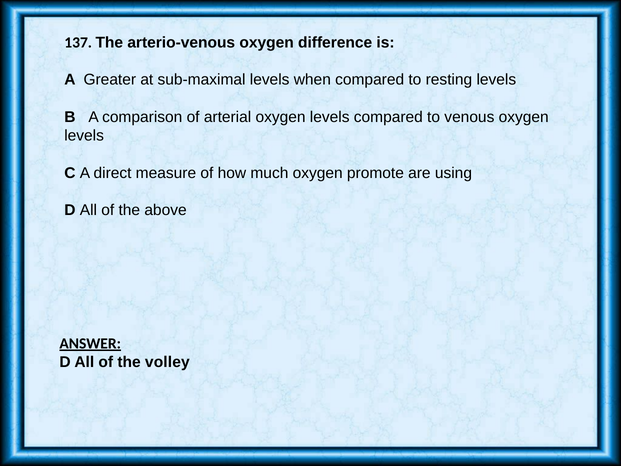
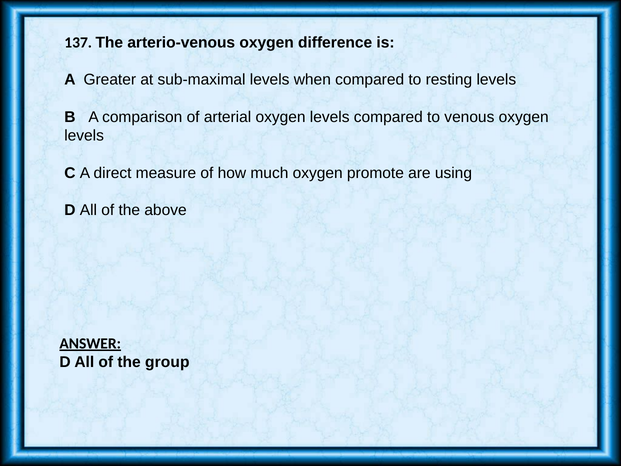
volley: volley -> group (167, 362)
